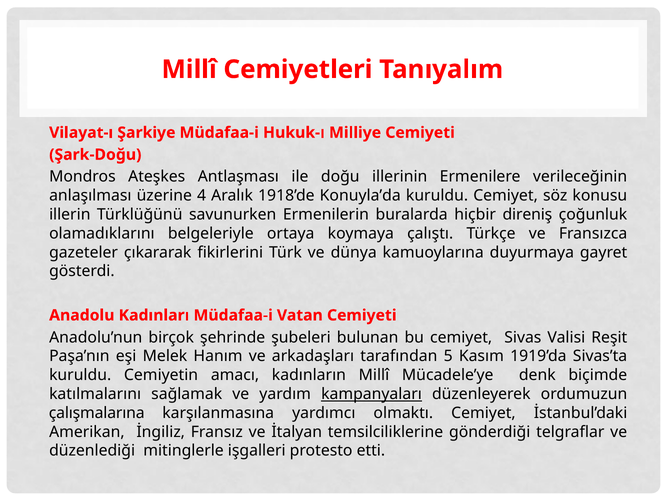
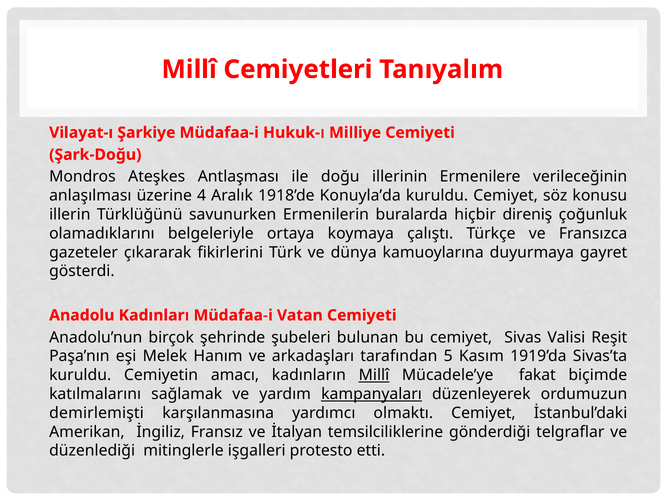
Millî underline: none -> present (374, 375)
denk: denk -> fakat (537, 375)
çalışmalarına: çalışmalarına -> demirlemişti (97, 413)
